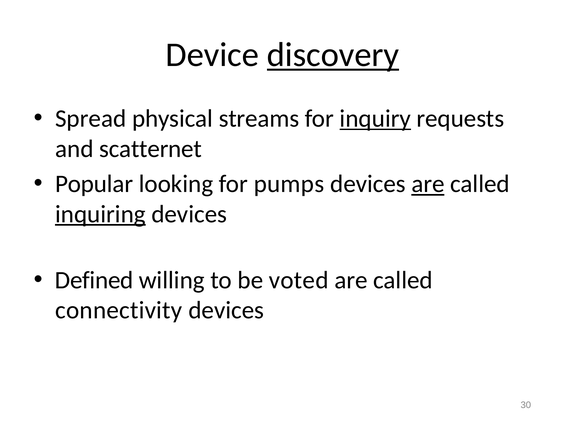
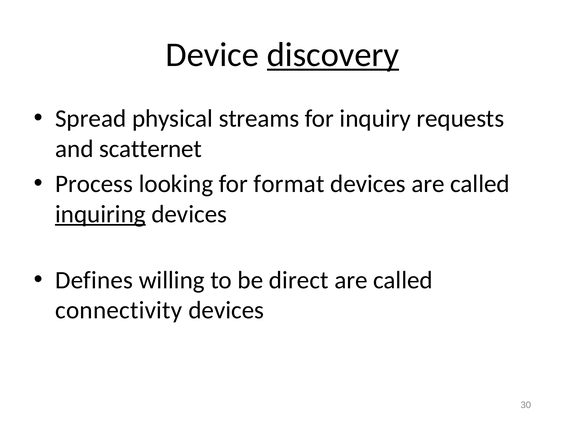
inquiry underline: present -> none (375, 119)
Popular: Popular -> Process (94, 184)
pumps: pumps -> format (289, 184)
are underline: present -> none (428, 184)
Defined: Defined -> Defines (94, 280)
voted: voted -> direct (299, 280)
